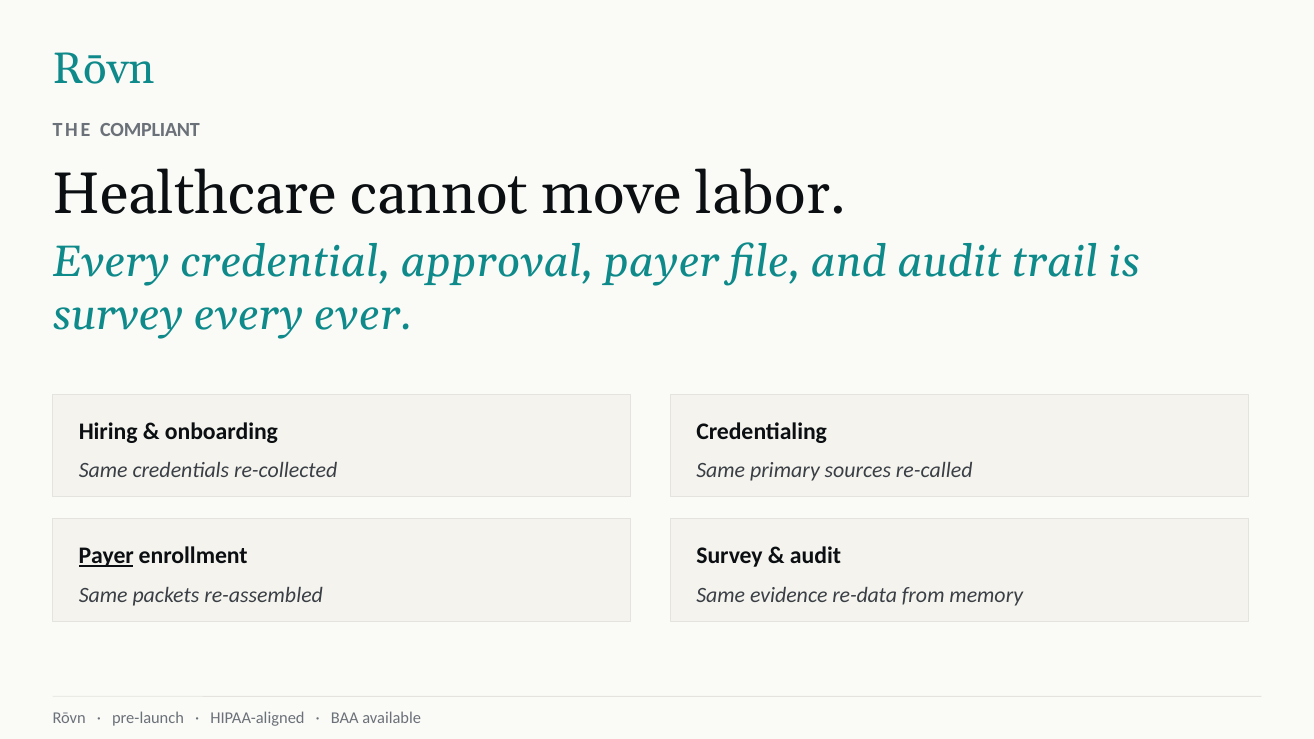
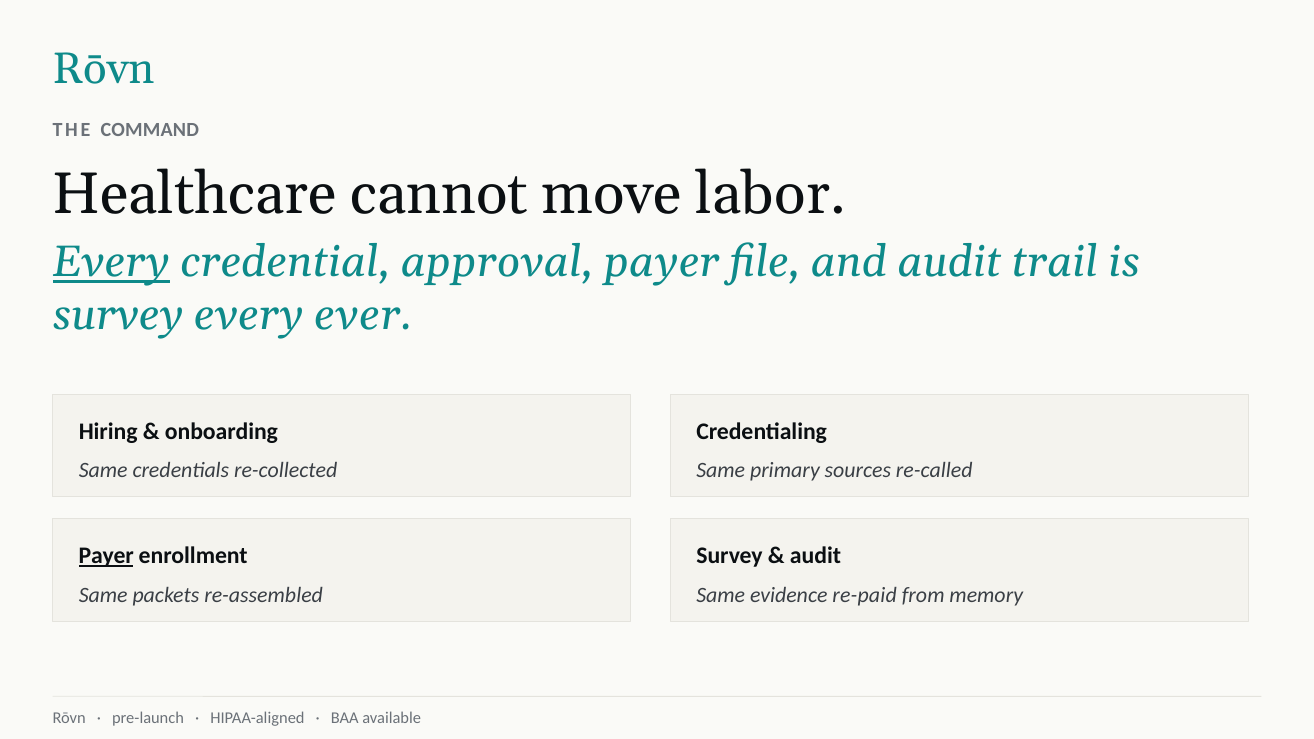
COMPLIANT: COMPLIANT -> COMMAND (150, 129)
Every underline: none -> present (111, 263)
re-data: re-data -> re-paid (865, 595)
